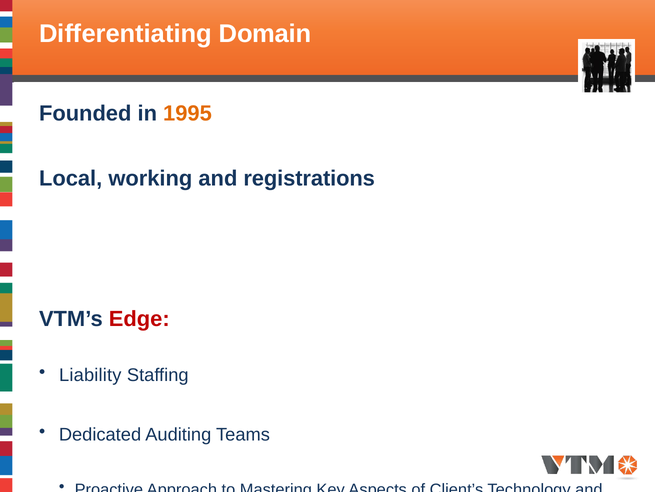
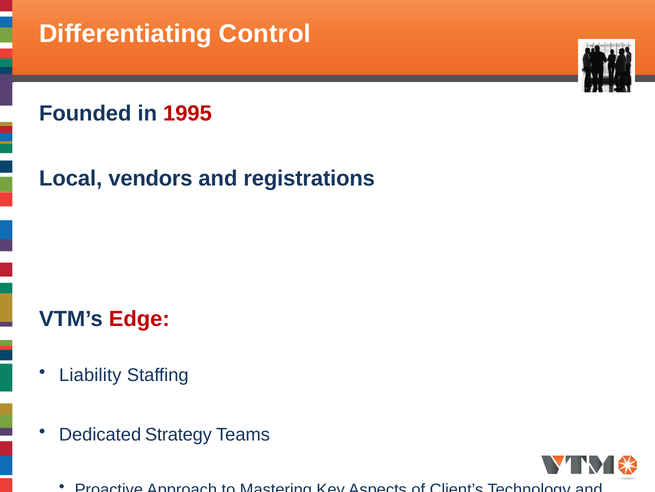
Domain: Domain -> Control (265, 34)
1995 colour: orange -> red (187, 114)
working: working -> vendors (150, 179)
Auditing: Auditing -> Strategy (178, 435)
